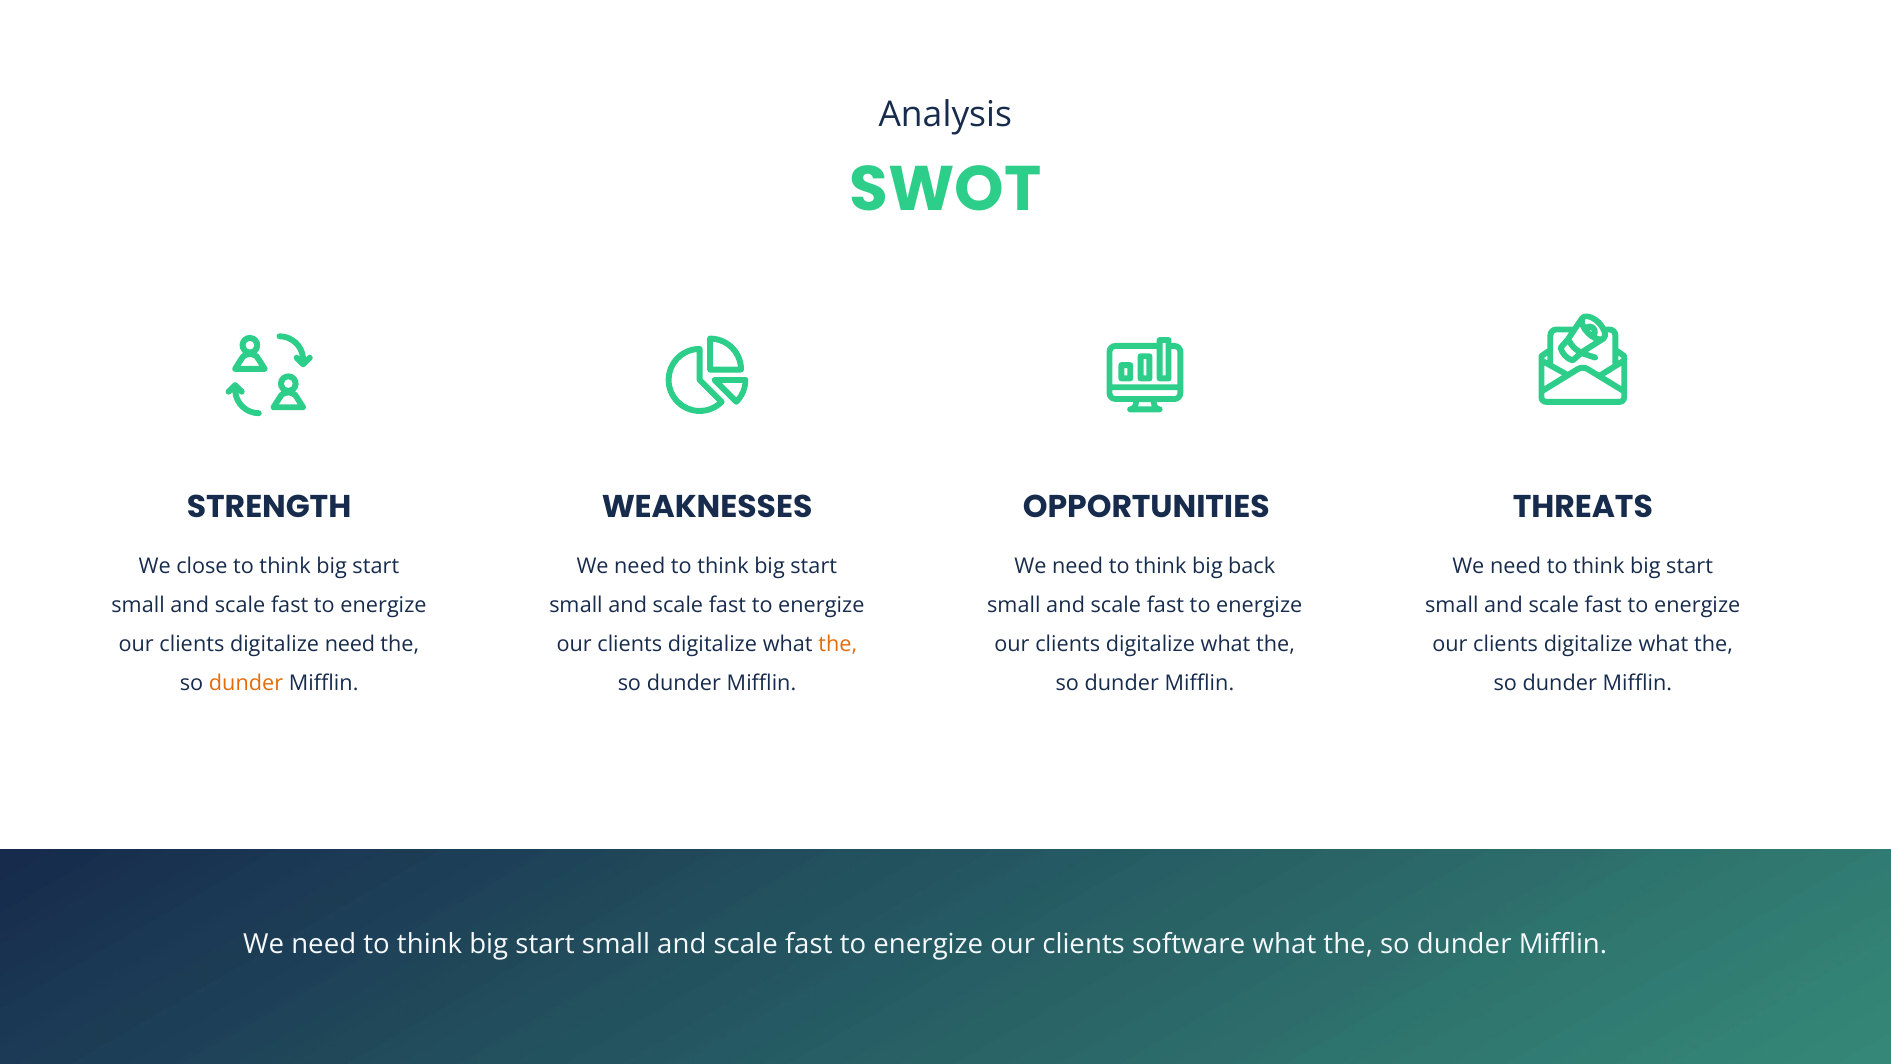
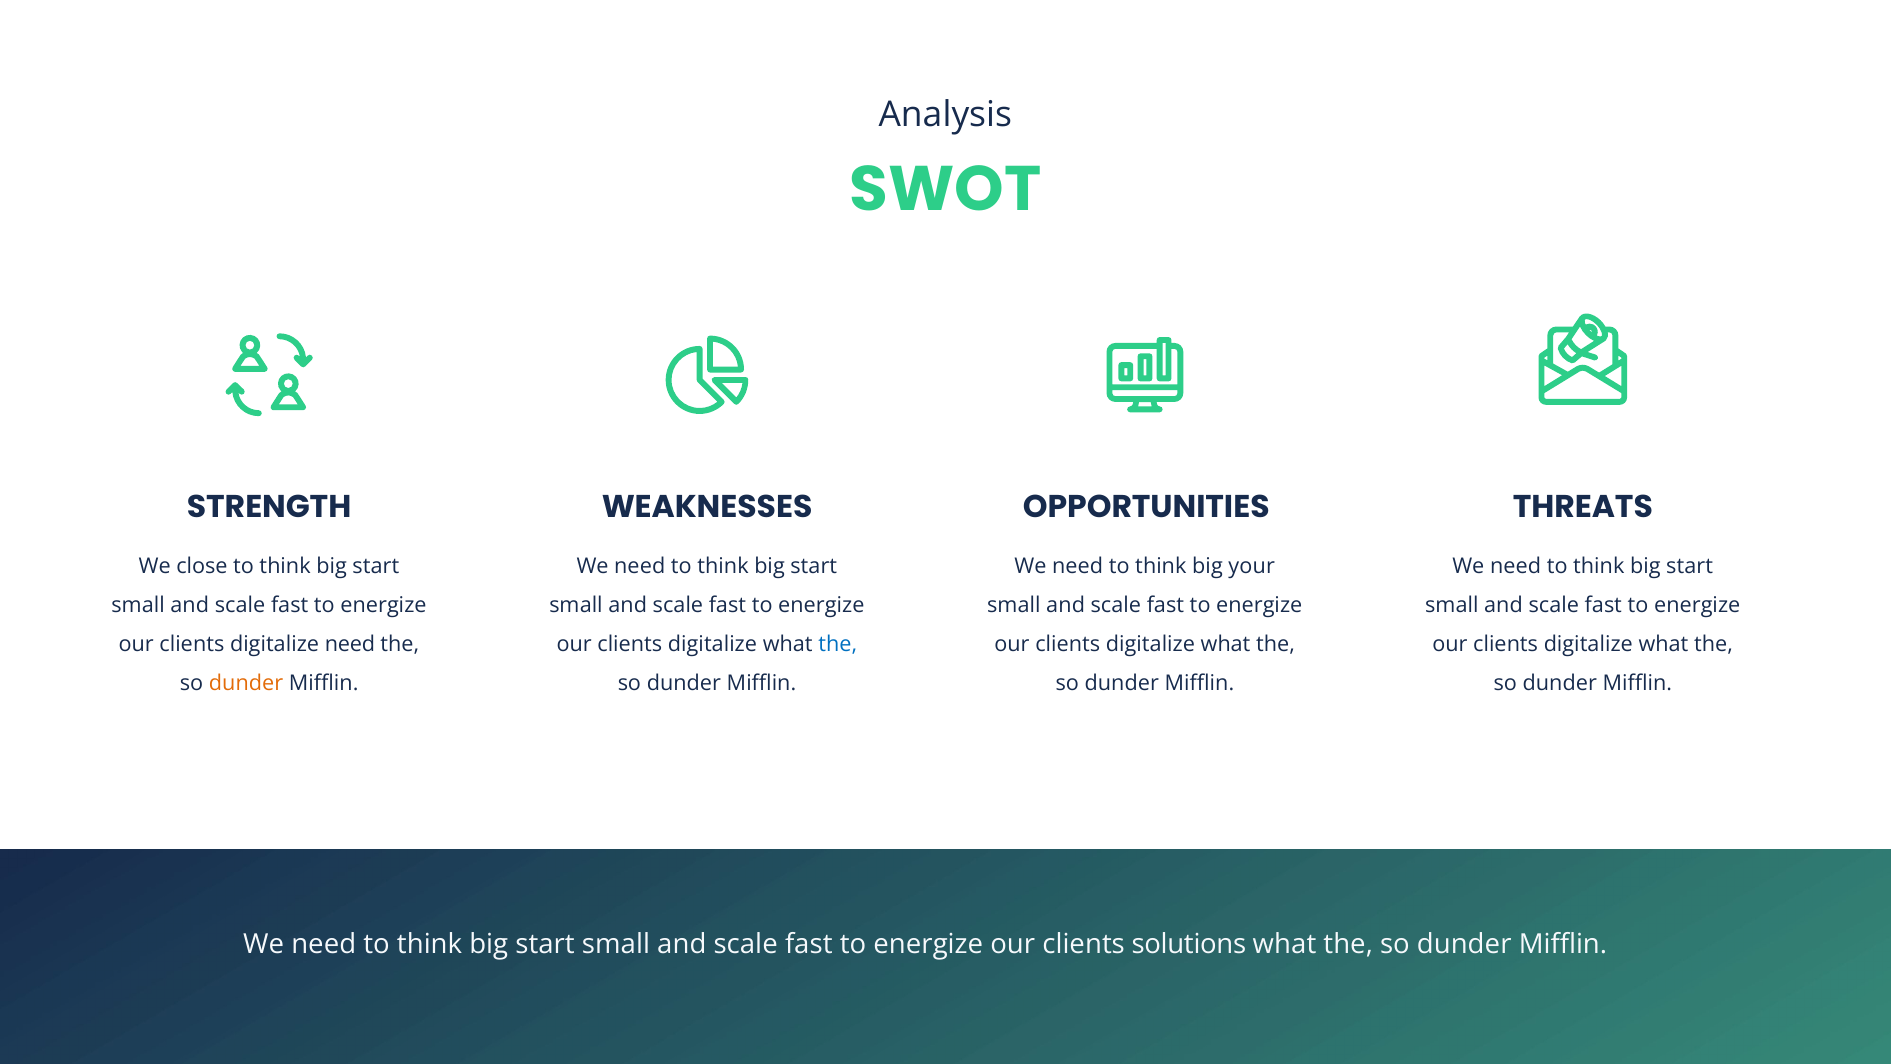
back: back -> your (1252, 566)
the colour: orange -> blue (838, 644)
software: software -> solutions (1189, 944)
